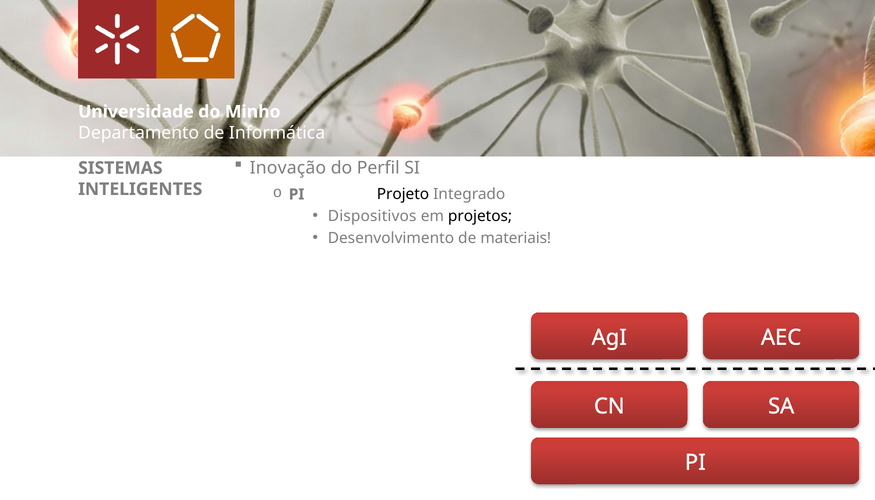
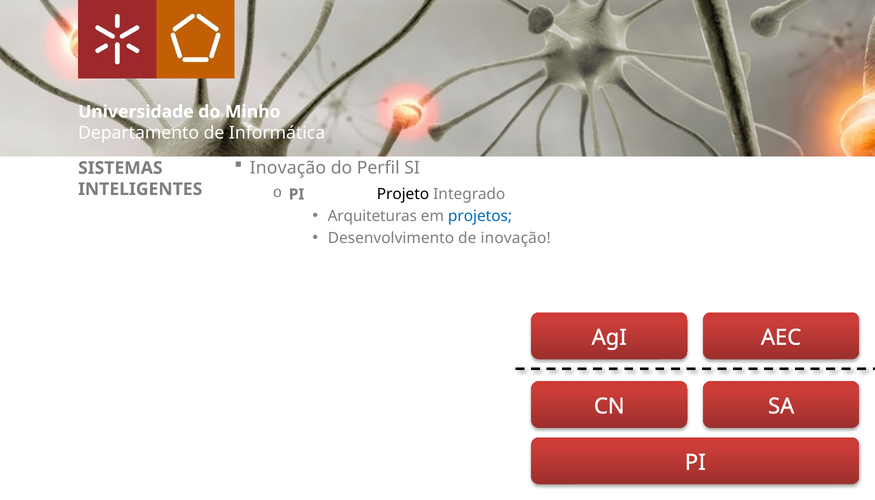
Dispositivos: Dispositivos -> Arquiteturas (372, 216)
projetos colour: black -> blue (480, 216)
de materiais: materiais -> inovação (516, 238)
